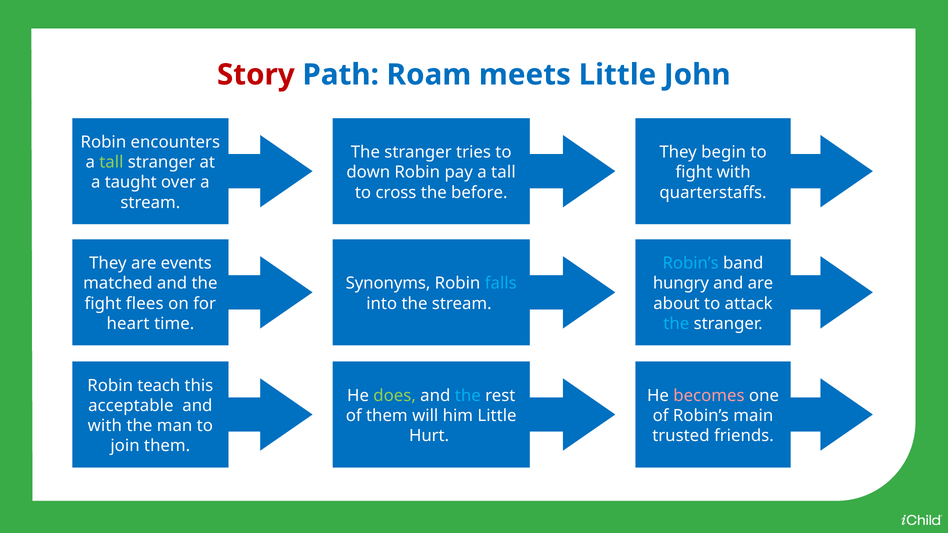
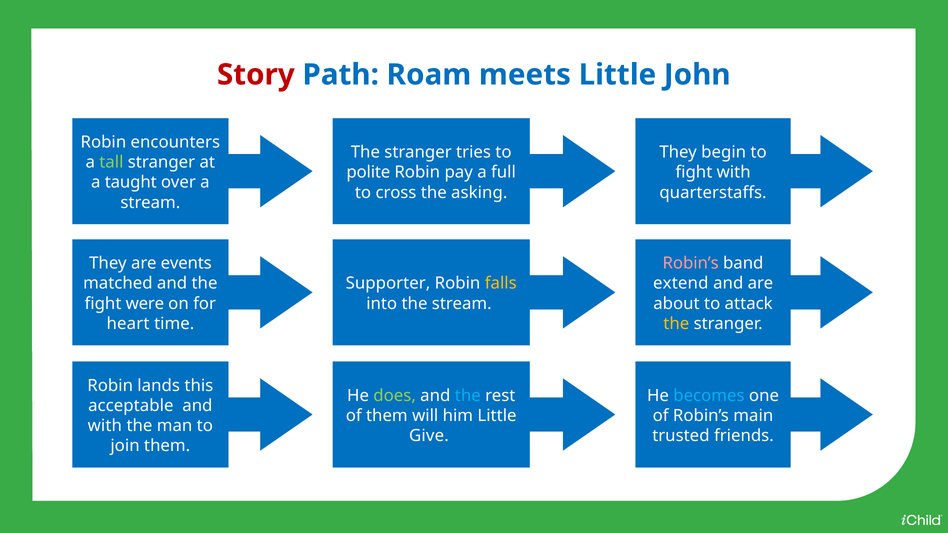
down: down -> polite (368, 172)
pay a tall: tall -> full (503, 172)
before: before -> asking (479, 193)
Robin’s colour: light blue -> pink (691, 263)
Synonyms: Synonyms -> Supporter (388, 284)
falls colour: light blue -> yellow (501, 284)
hungry: hungry -> extend (681, 284)
flees: flees -> were (145, 304)
the colour: light blue -> yellow (676, 324)
teach: teach -> lands (159, 386)
becomes colour: pink -> light blue (709, 396)
Hurt: Hurt -> Give (429, 436)
